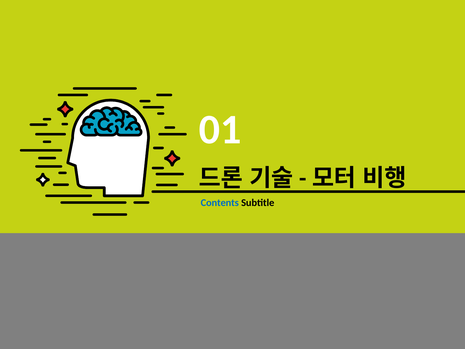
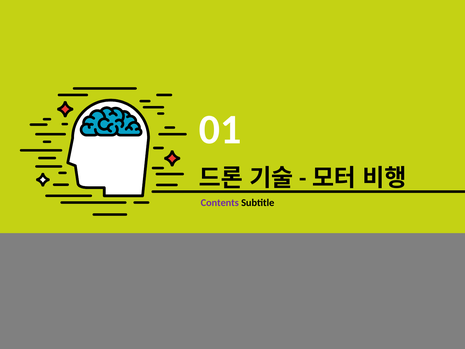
Contents colour: blue -> purple (220, 203)
